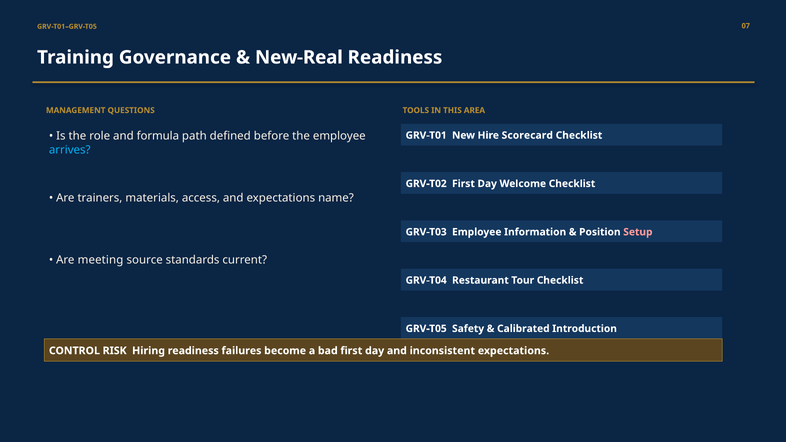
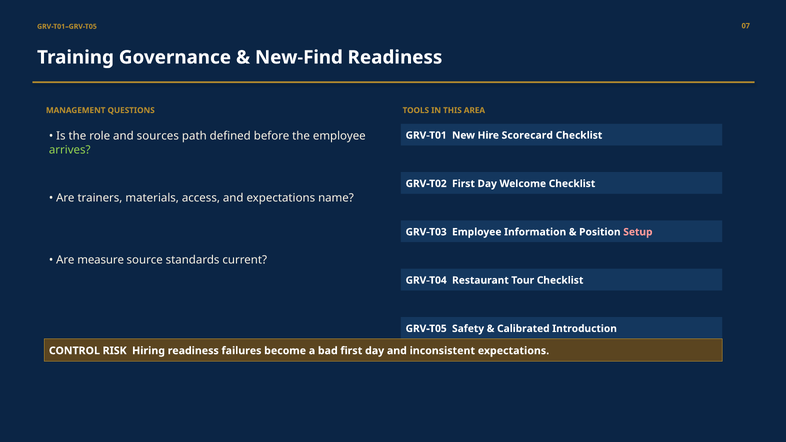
New-Real: New-Real -> New-Find (299, 57)
formula: formula -> sources (158, 136)
arrives colour: light blue -> light green (70, 150)
meeting: meeting -> measure (101, 260)
